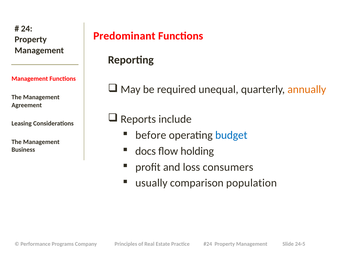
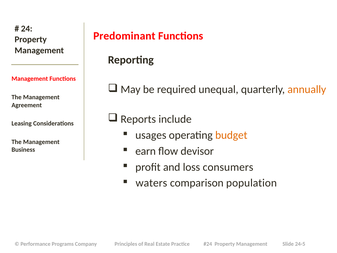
before: before -> usages (151, 135)
budget colour: blue -> orange (231, 135)
docs: docs -> earn (146, 151)
holding: holding -> devisor (197, 151)
usually: usually -> waters (151, 183)
